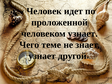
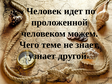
человеком узнает: узнает -> можем (83, 34)
